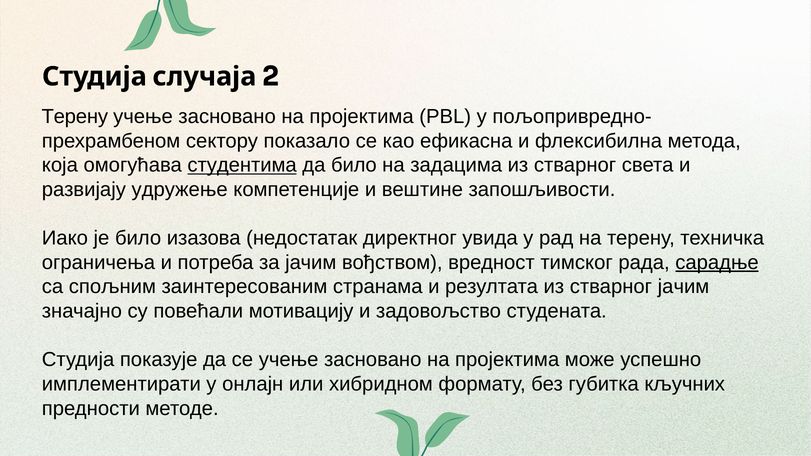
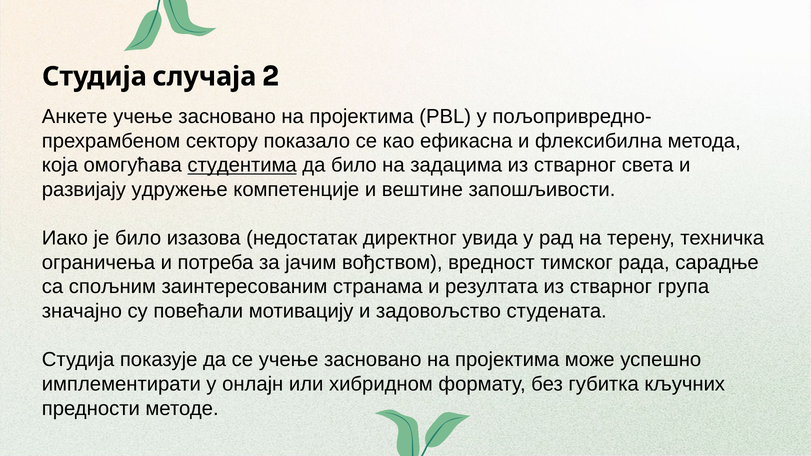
Терену: Терену -> Анкете (75, 117)
сарадње underline: present -> none (717, 263)
стварног јачим: јачим -> група (683, 287)
